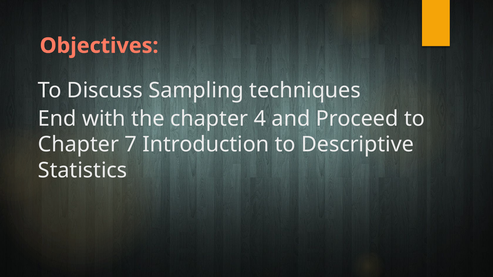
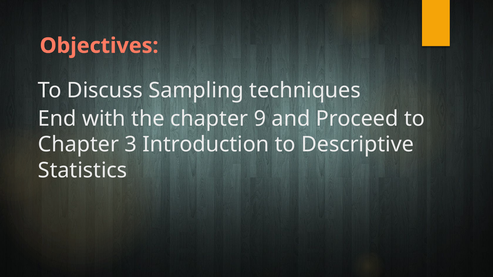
4: 4 -> 9 (260, 119)
7: 7 -> 3 (131, 145)
